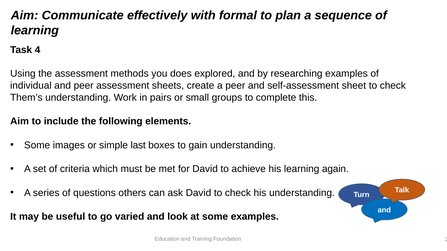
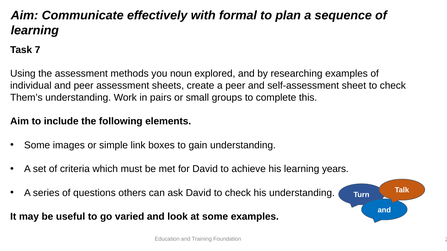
4: 4 -> 7 (38, 50)
does: does -> noun (181, 74)
last: last -> link (138, 145)
again: again -> years (335, 169)
